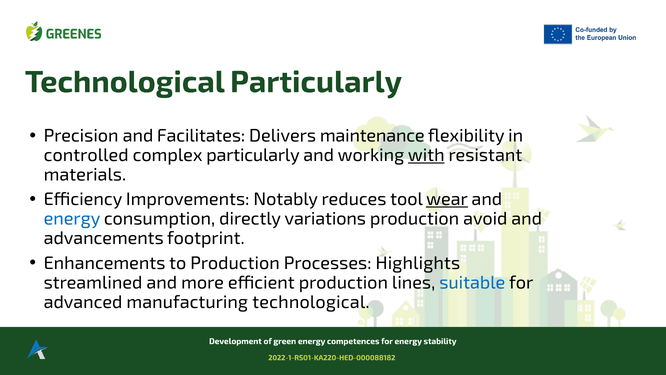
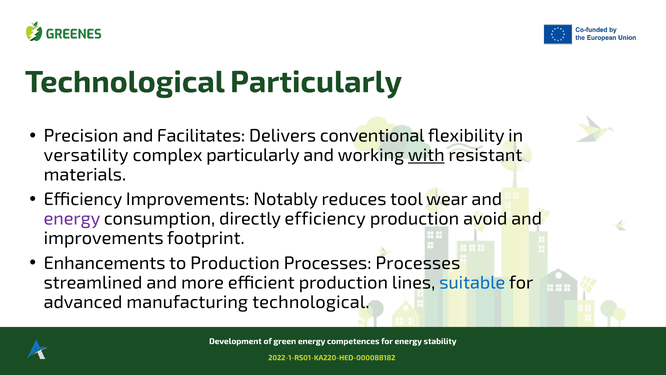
maintenance: maintenance -> conventional (372, 136)
controlled: controlled -> versatility (86, 155)
wear underline: present -> none (447, 199)
energy colour: blue -> purple (72, 219)
directly variations: variations -> efficiency (325, 219)
advancements: advancements -> improvements (104, 238)
Processes Highlights: Highlights -> Processes (418, 263)
